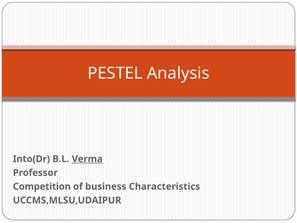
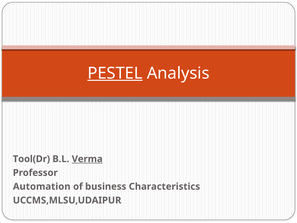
PESTEL underline: none -> present (115, 73)
Into(Dr: Into(Dr -> Tool(Dr (31, 159)
Competition: Competition -> Automation (42, 186)
